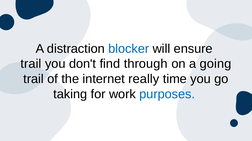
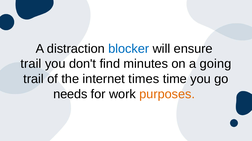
through: through -> minutes (146, 64)
really: really -> times (144, 79)
taking: taking -> needs (70, 95)
purposes colour: blue -> orange (167, 95)
